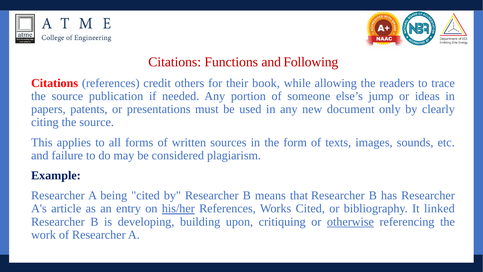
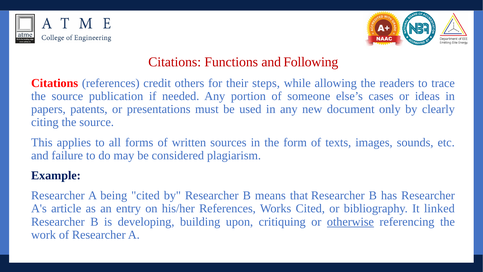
book: book -> steps (266, 83)
jump: jump -> cases (381, 96)
his/her underline: present -> none (178, 208)
